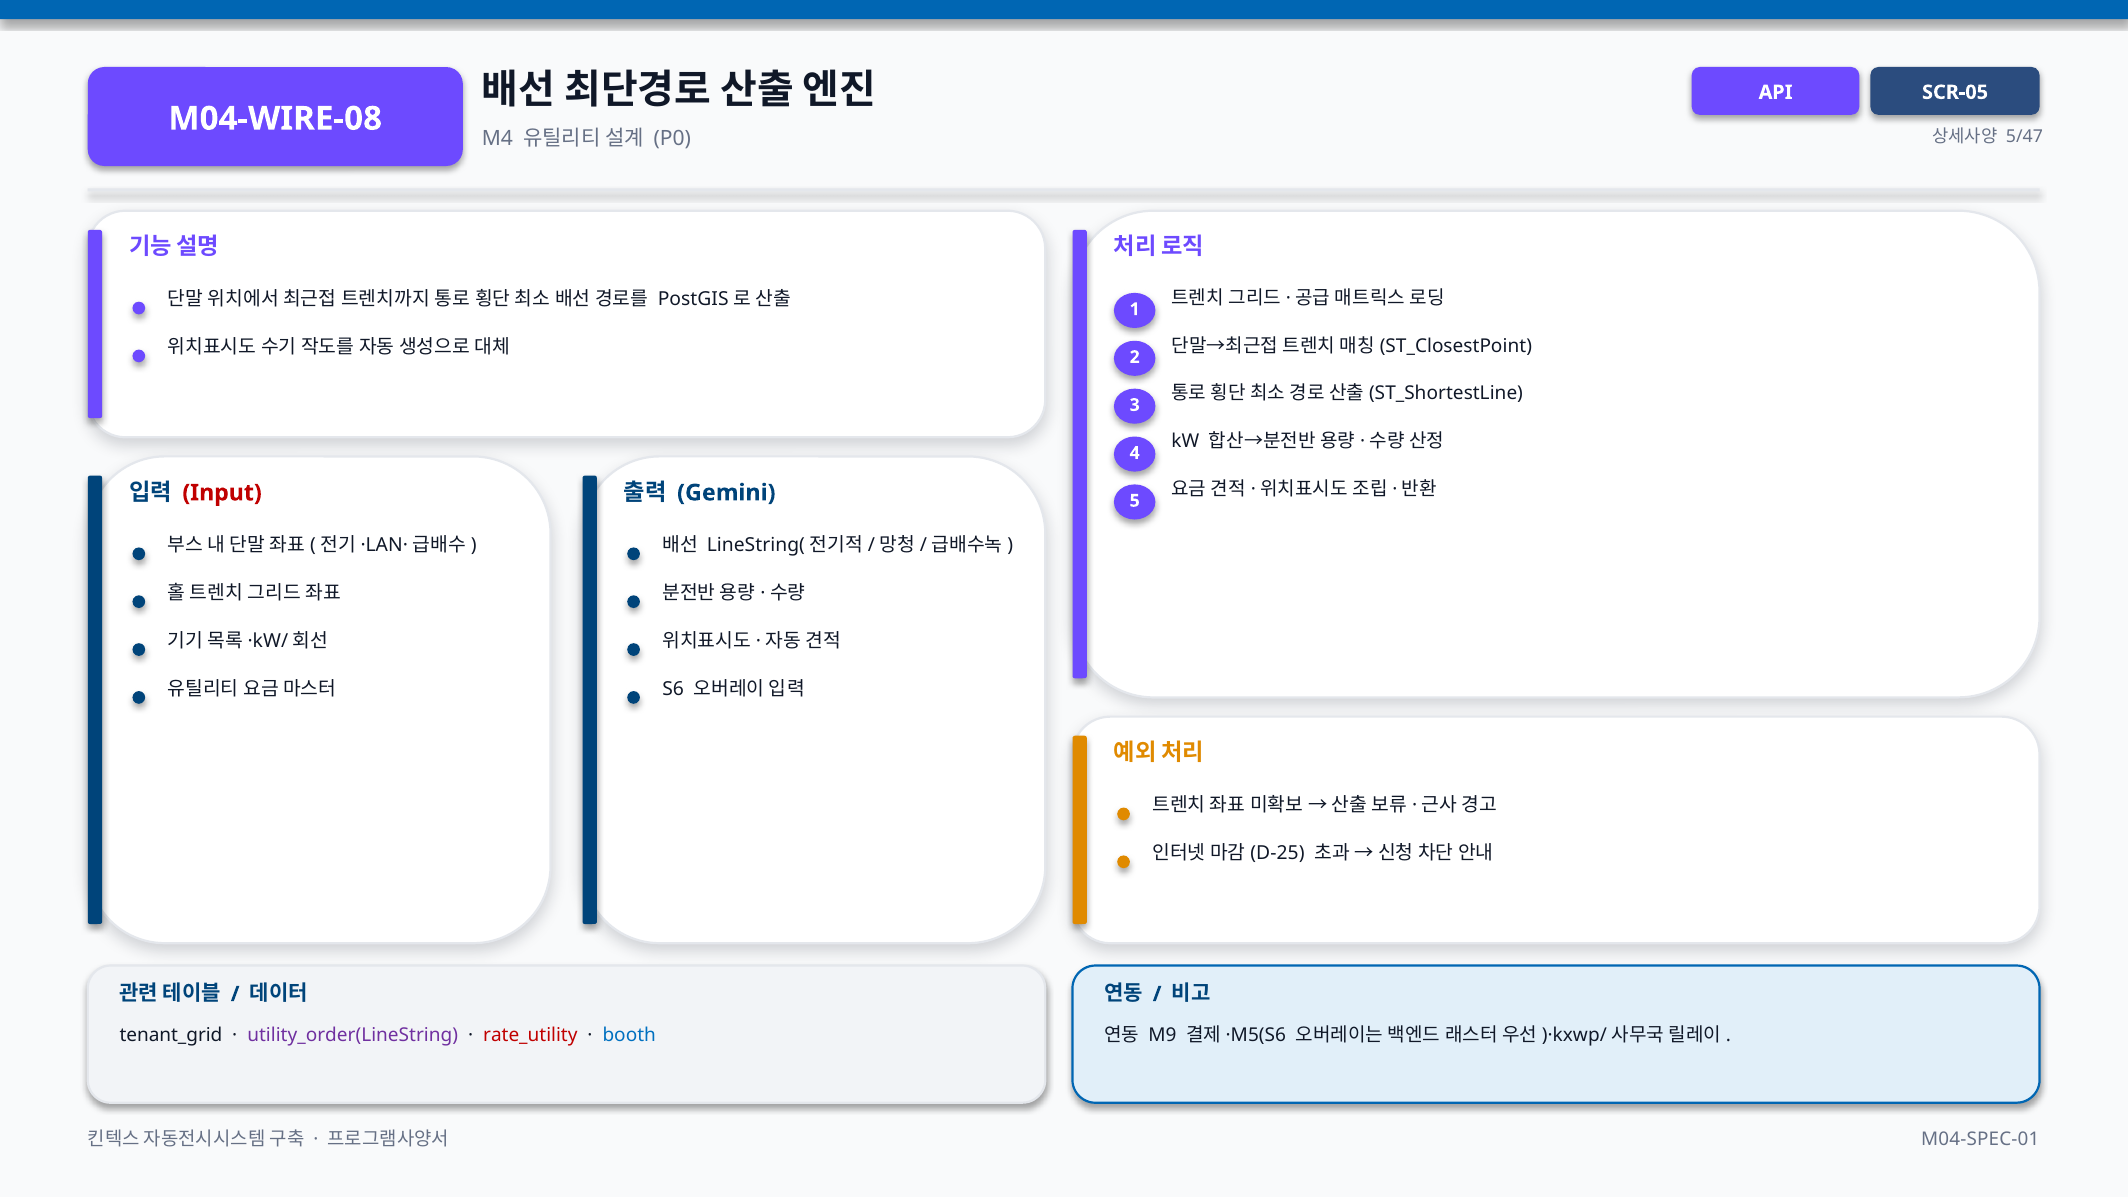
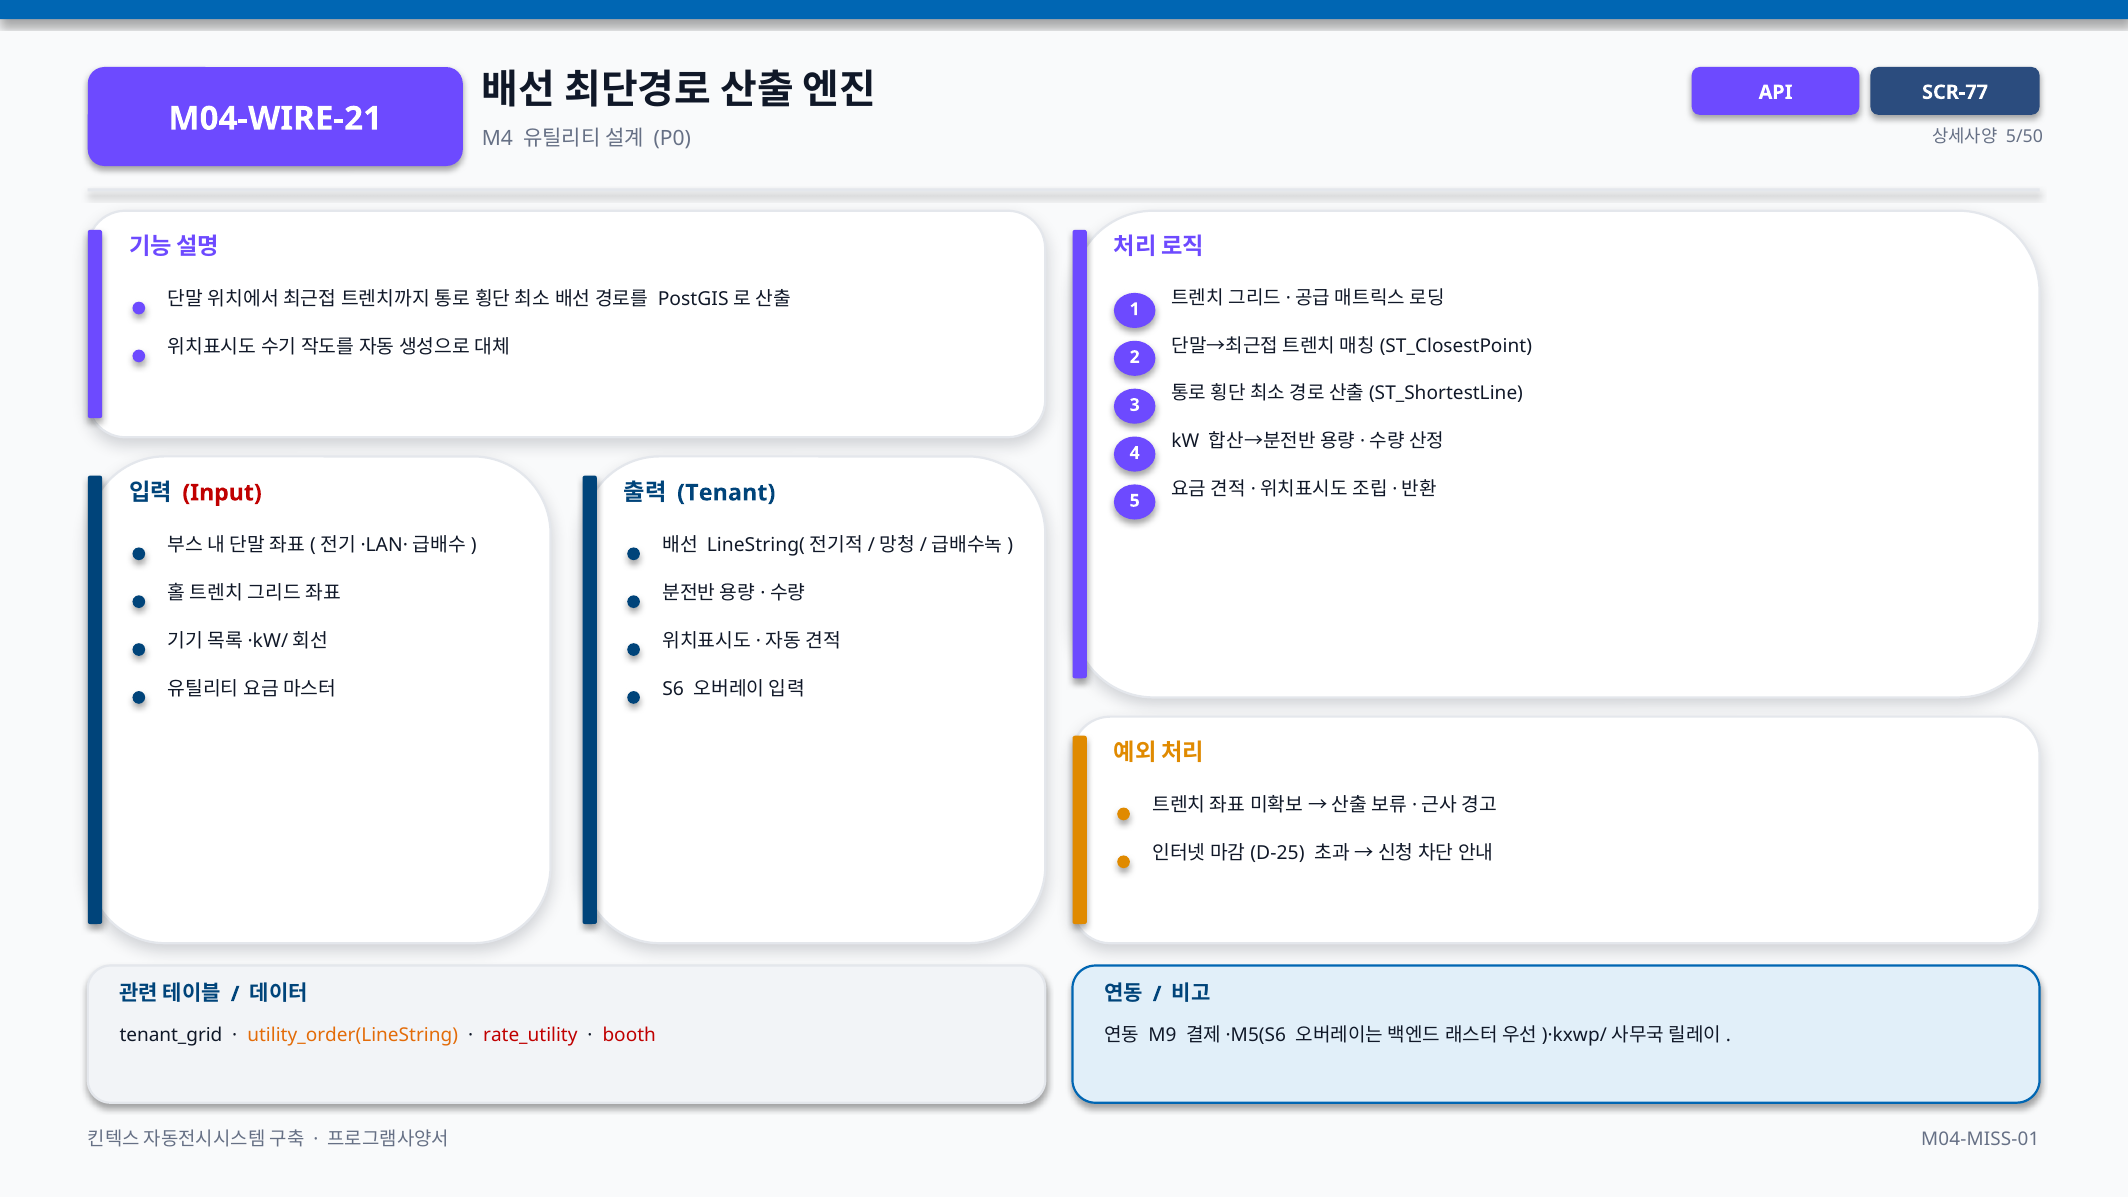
SCR-05: SCR-05 -> SCR-77 (1955, 92)
M04-WIRE-08: M04-WIRE-08 -> M04-WIRE-21 (275, 119)
5/47: 5/47 -> 5/50 (2024, 136)
Gemini: Gemini -> Tenant (726, 493)
utility_order(LineString colour: purple -> orange (353, 1036)
booth colour: blue -> red (629, 1036)
M04-SPEC-01: M04-SPEC-01 -> M04-MISS-01 (1980, 1139)
